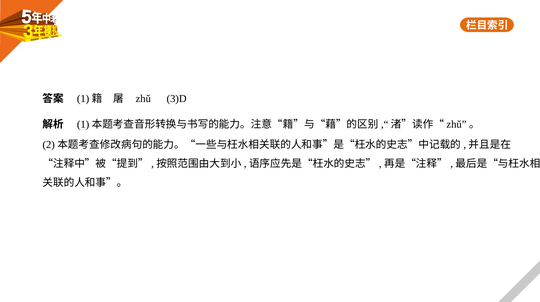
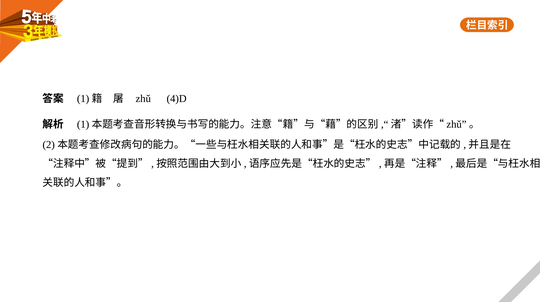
3)D: 3)D -> 4)D (177, 98)
